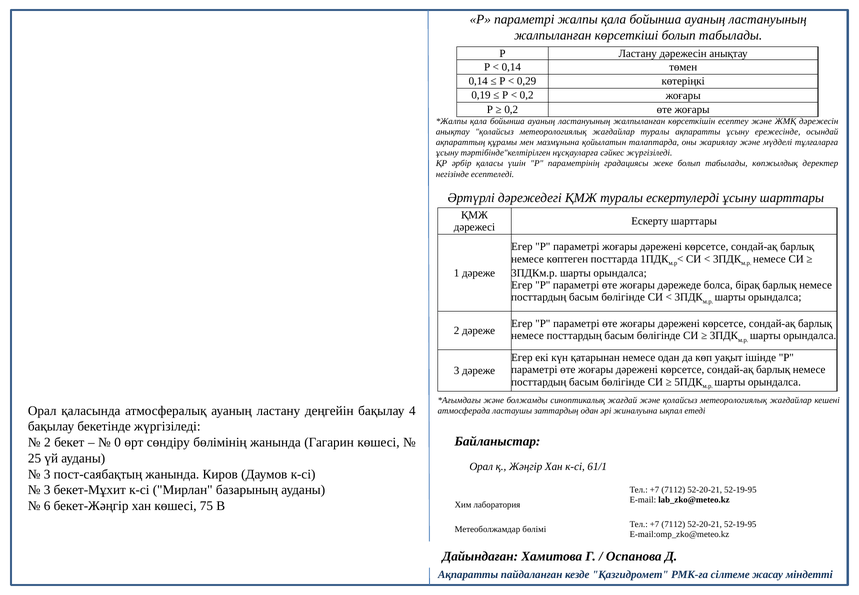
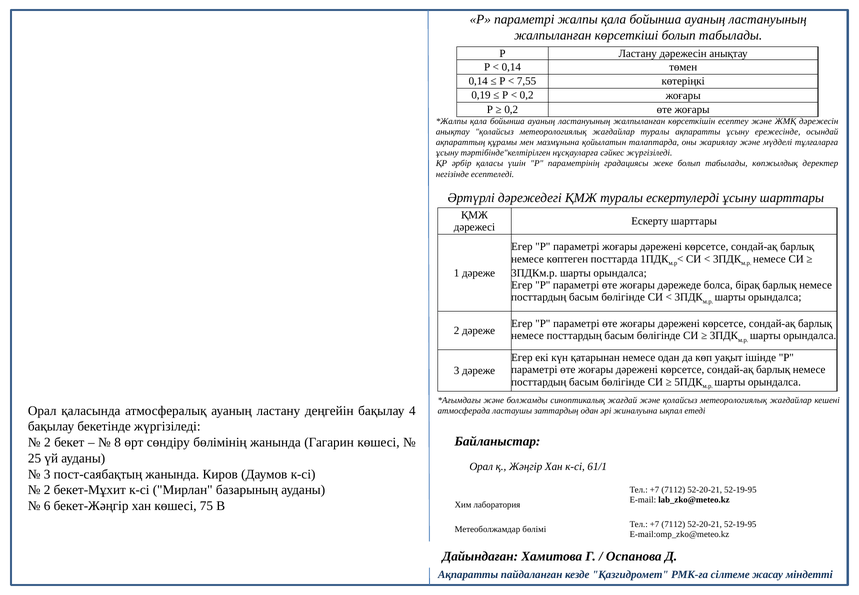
0,29: 0,29 -> 7,55 (527, 81)
0: 0 -> 8 (118, 442)
3: 3 -> 2 (47, 490)
